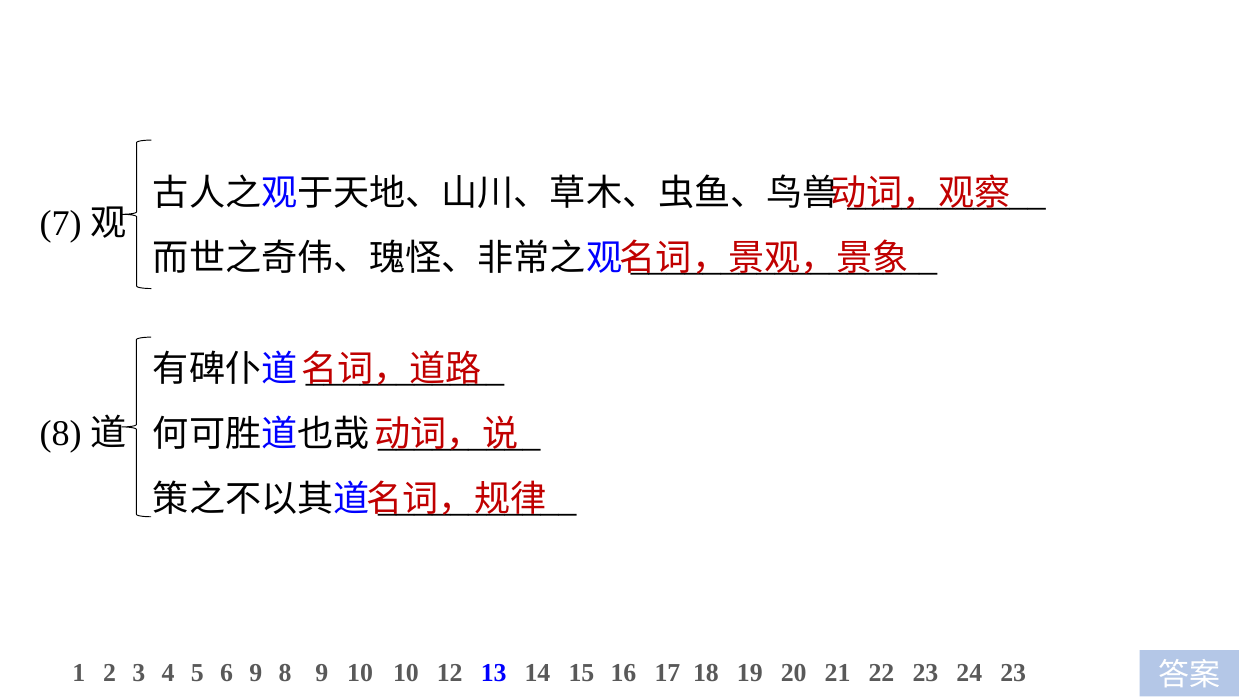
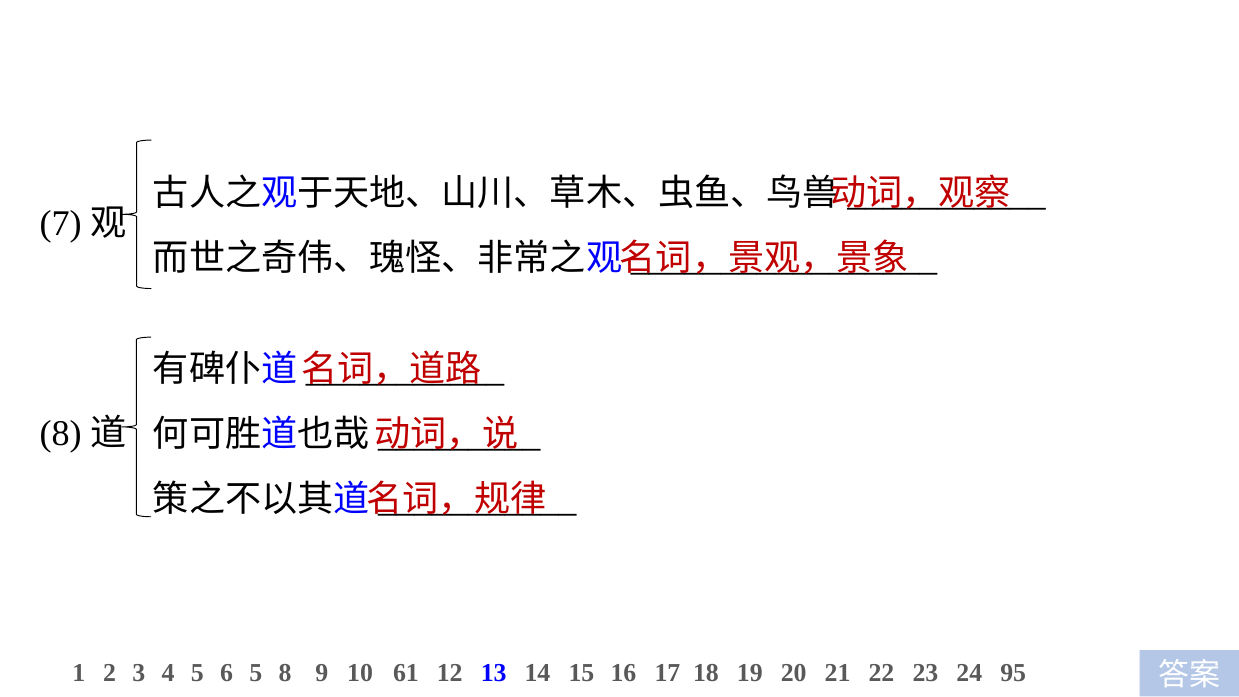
6 9: 9 -> 5 (256, 674)
10 10: 10 -> 61 (406, 674)
24 23: 23 -> 95 (1013, 674)
